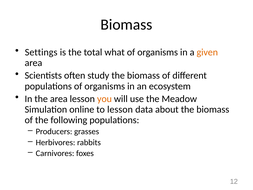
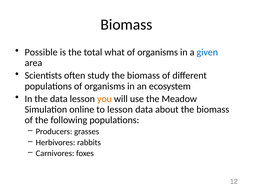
Settings: Settings -> Possible (41, 52)
given colour: orange -> blue (207, 52)
the area: area -> data (59, 99)
